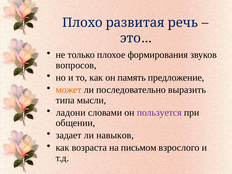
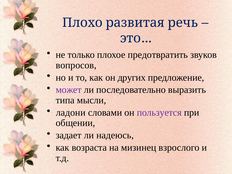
формирования: формирования -> предотвратить (158, 55)
память: память -> других (132, 77)
может colour: orange -> purple (69, 90)
навыков: навыков -> надеюсь (115, 135)
письмом: письмом -> мизинец (139, 148)
